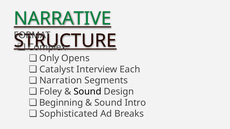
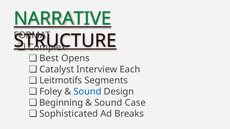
Only: Only -> Best (49, 58)
Narration: Narration -> Leitmotifs (61, 81)
Sound colour: black -> blue (87, 92)
Intro: Intro -> Case (135, 103)
